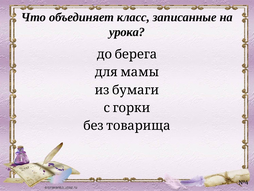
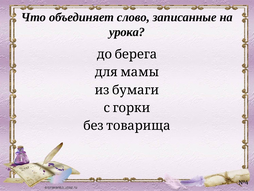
класс: класс -> слово (133, 17)
